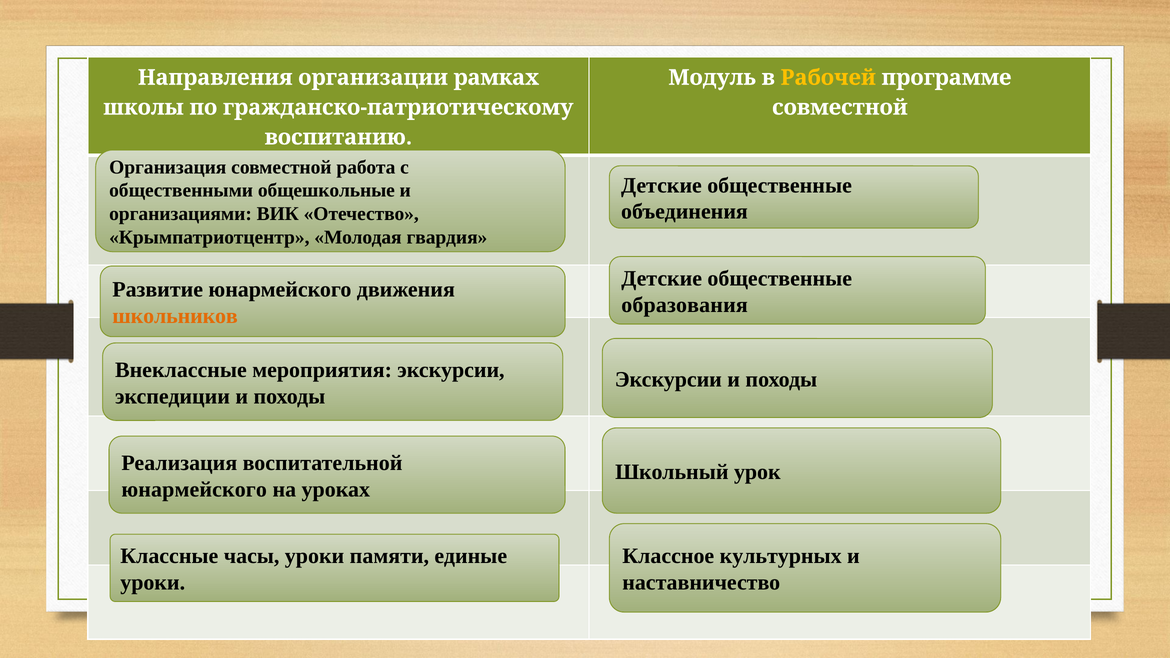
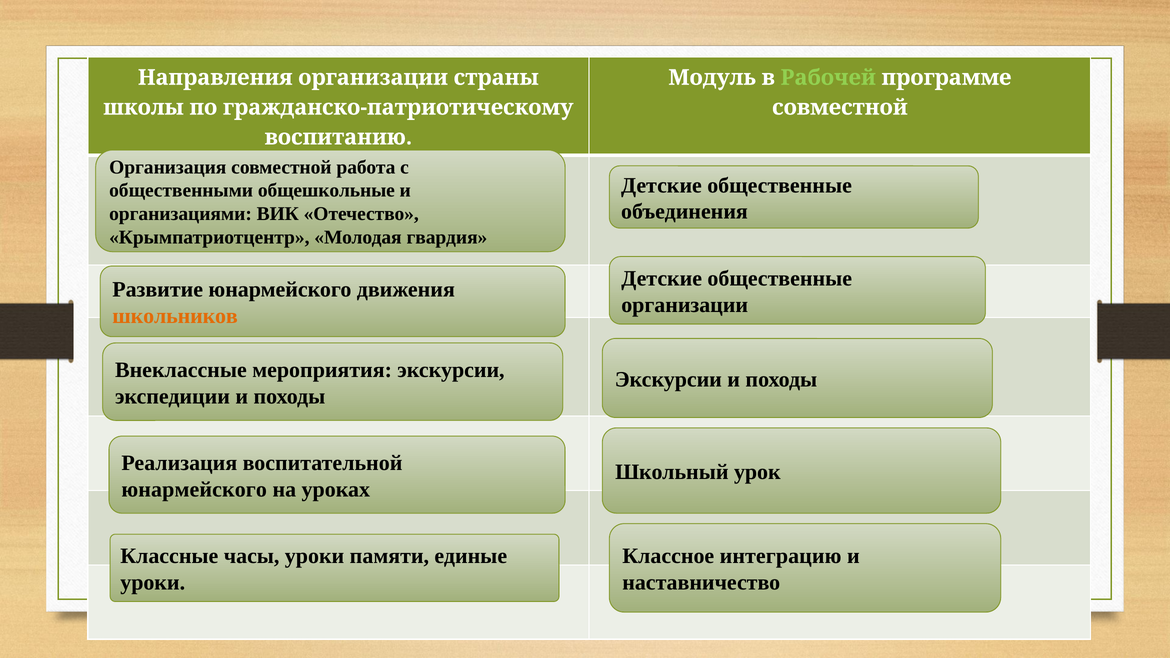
рамках: рамках -> страны (496, 78)
Рабочей colour: yellow -> light green (828, 78)
образования: образования -> организации (685, 305)
культурных: культурных -> интеграцию (781, 556)
